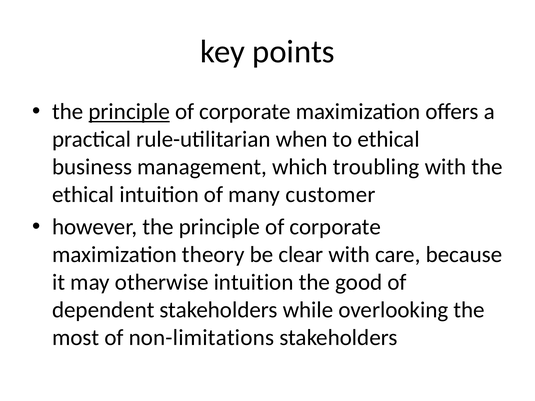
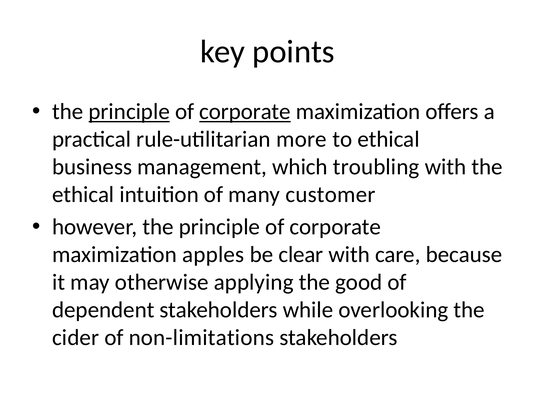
corporate underline: none -> present (245, 112)
when: when -> more (301, 139)
theory: theory -> apples (213, 255)
otherwise intuition: intuition -> applying (254, 282)
most: most -> cider (76, 338)
